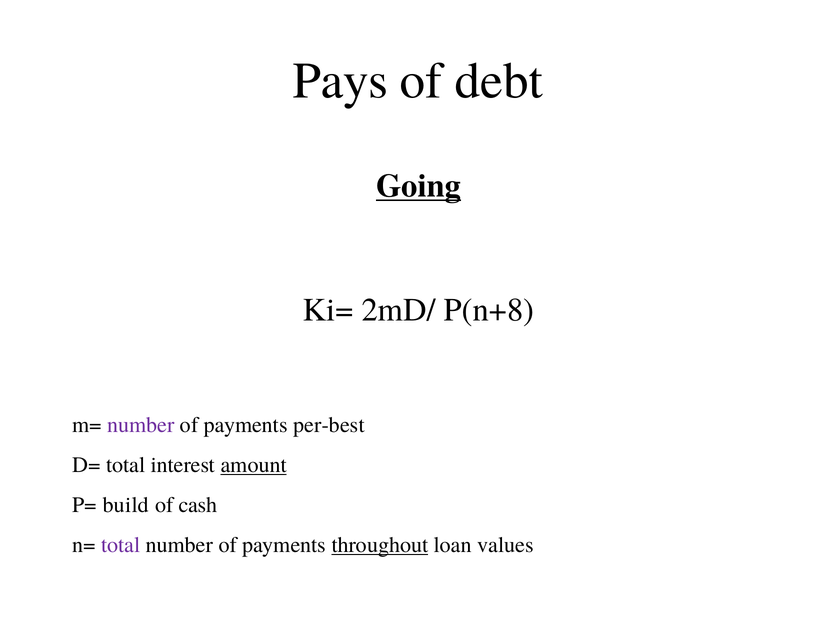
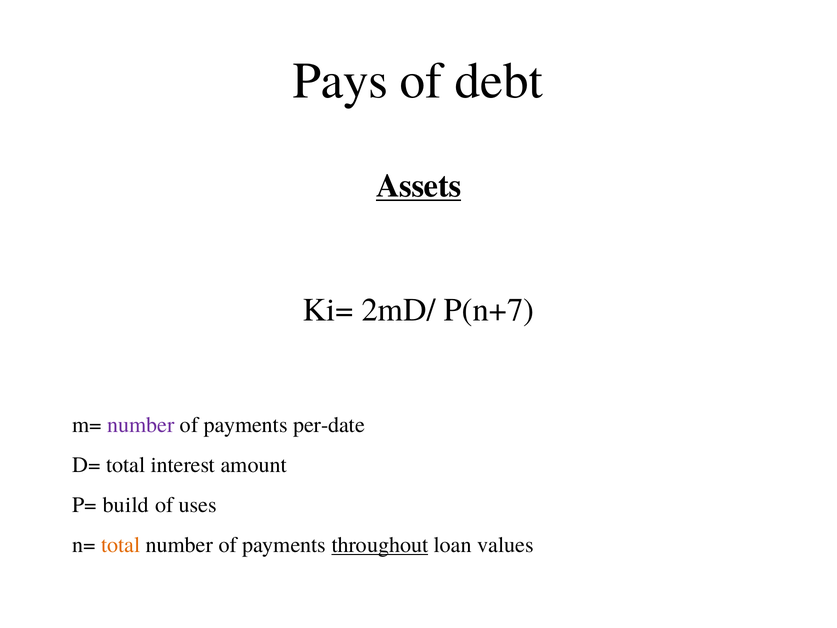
Going: Going -> Assets (419, 186)
P(n+8: P(n+8 -> P(n+7 (489, 310)
per-best: per-best -> per-date (329, 425)
amount underline: present -> none (254, 465)
cash: cash -> uses (198, 505)
total colour: purple -> orange (121, 545)
